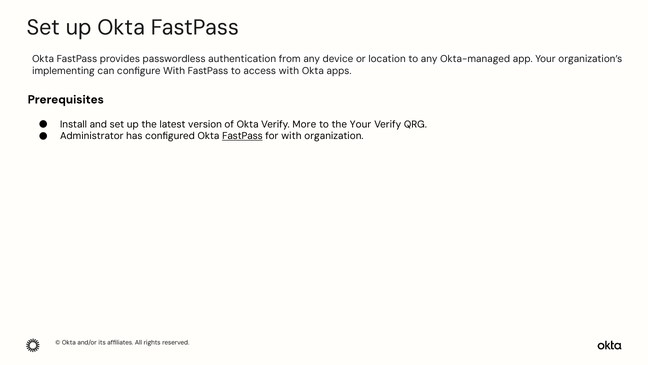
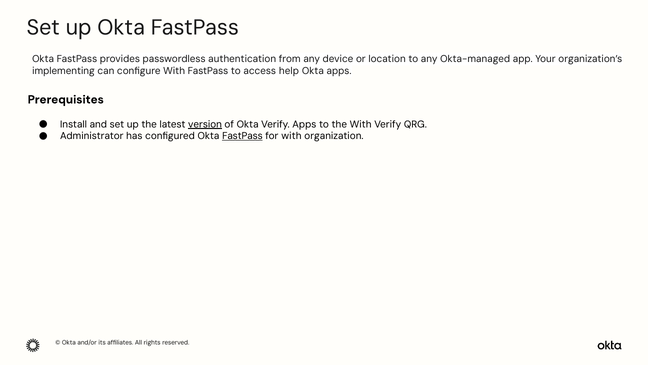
access with: with -> help (289, 71)
version underline: none -> present (205, 124)
Verify More: More -> Apps (304, 124)
the Your: Your -> With (361, 124)
